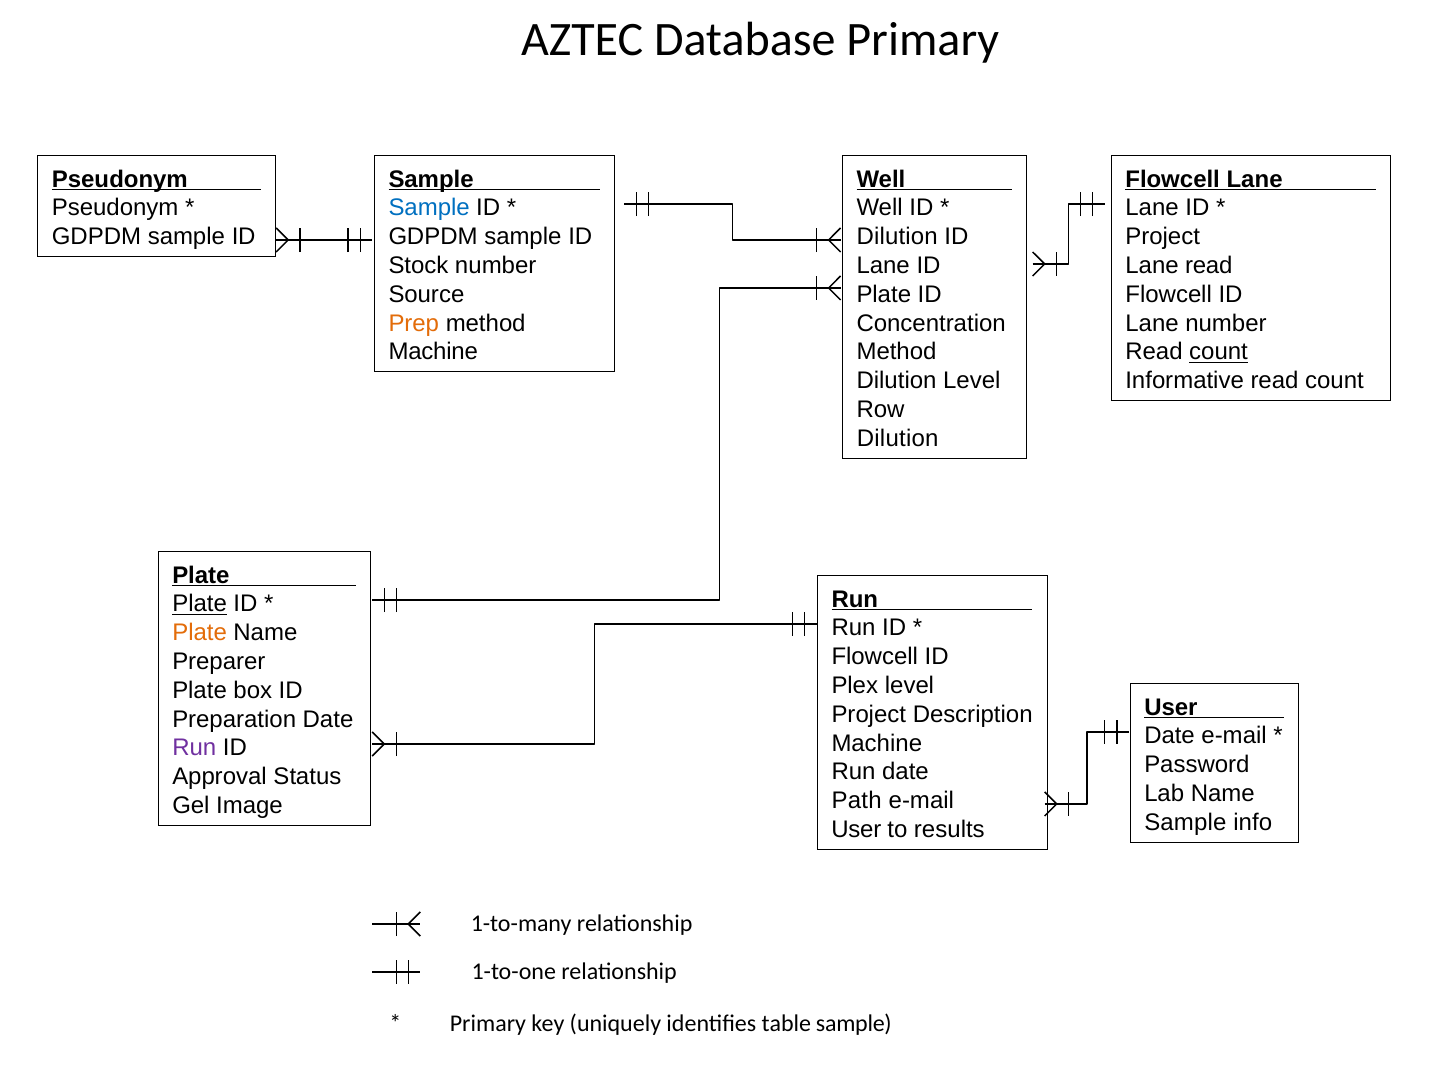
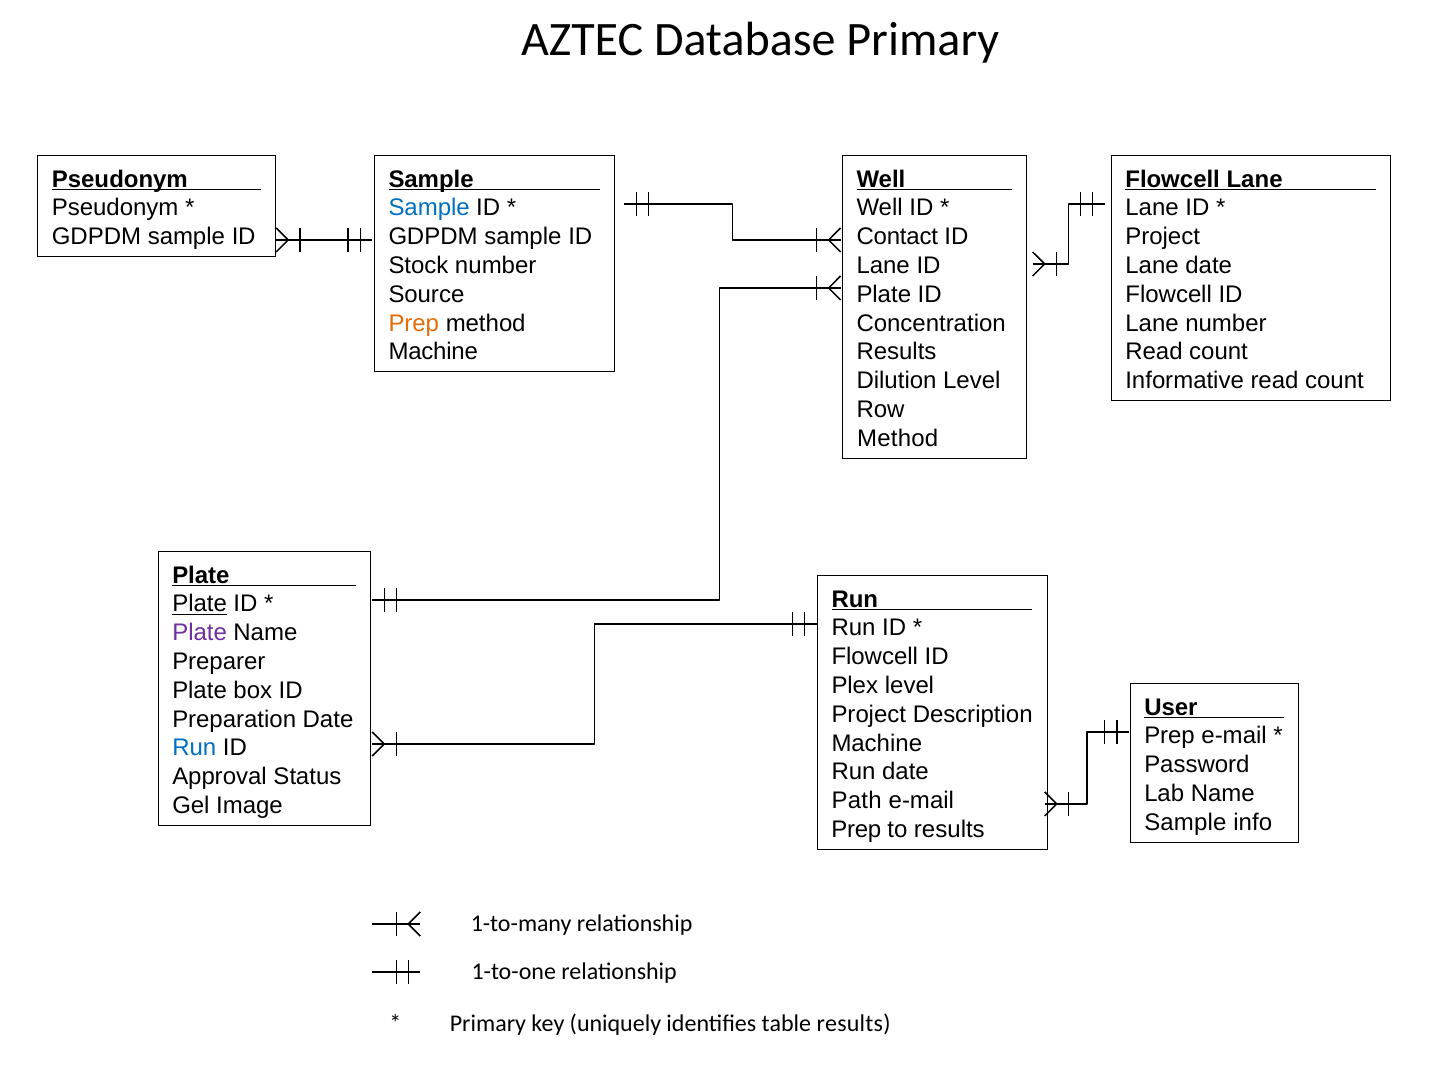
Dilution: Dilution -> Contact (897, 237)
Lane read: read -> date (1209, 266)
Method: Method -> Results (897, 352)
count underline: present -> none (1219, 352)
Dilution: Dilution -> Method (898, 439)
Plate colour: orange -> purple (200, 633)
Date: Date -> Prep (1170, 736)
Run colour: purple -> blue (194, 748)
User: User -> Prep (856, 830)
table sample: sample -> results (854, 1024)
